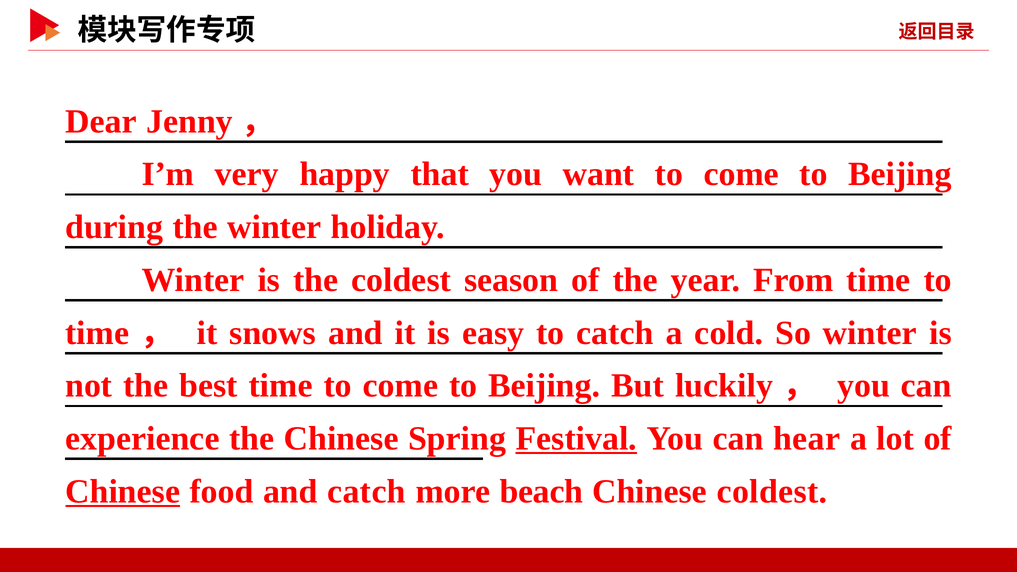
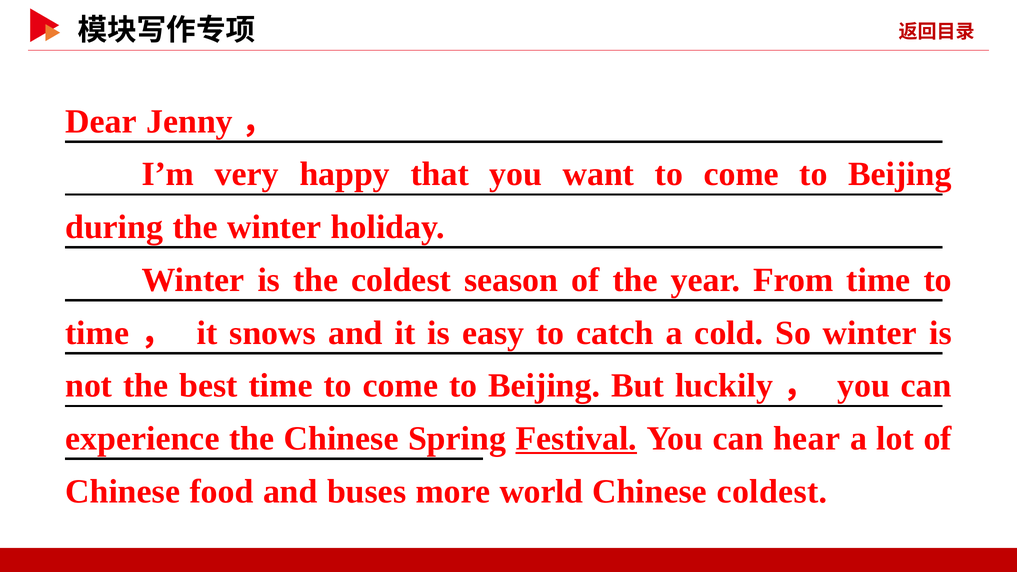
Chinese underline: present -> none (123, 492)
and catch: catch -> buses (367, 492)
beach: beach -> world (541, 492)
